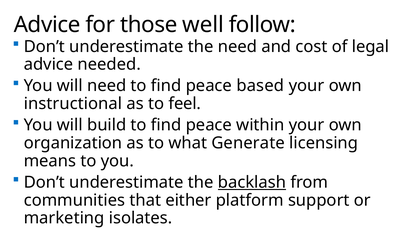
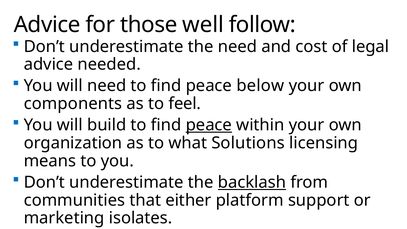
based: based -> below (260, 86)
instructional: instructional -> components (73, 104)
peace underline: none -> present (209, 125)
Generate: Generate -> Solutions (248, 143)
